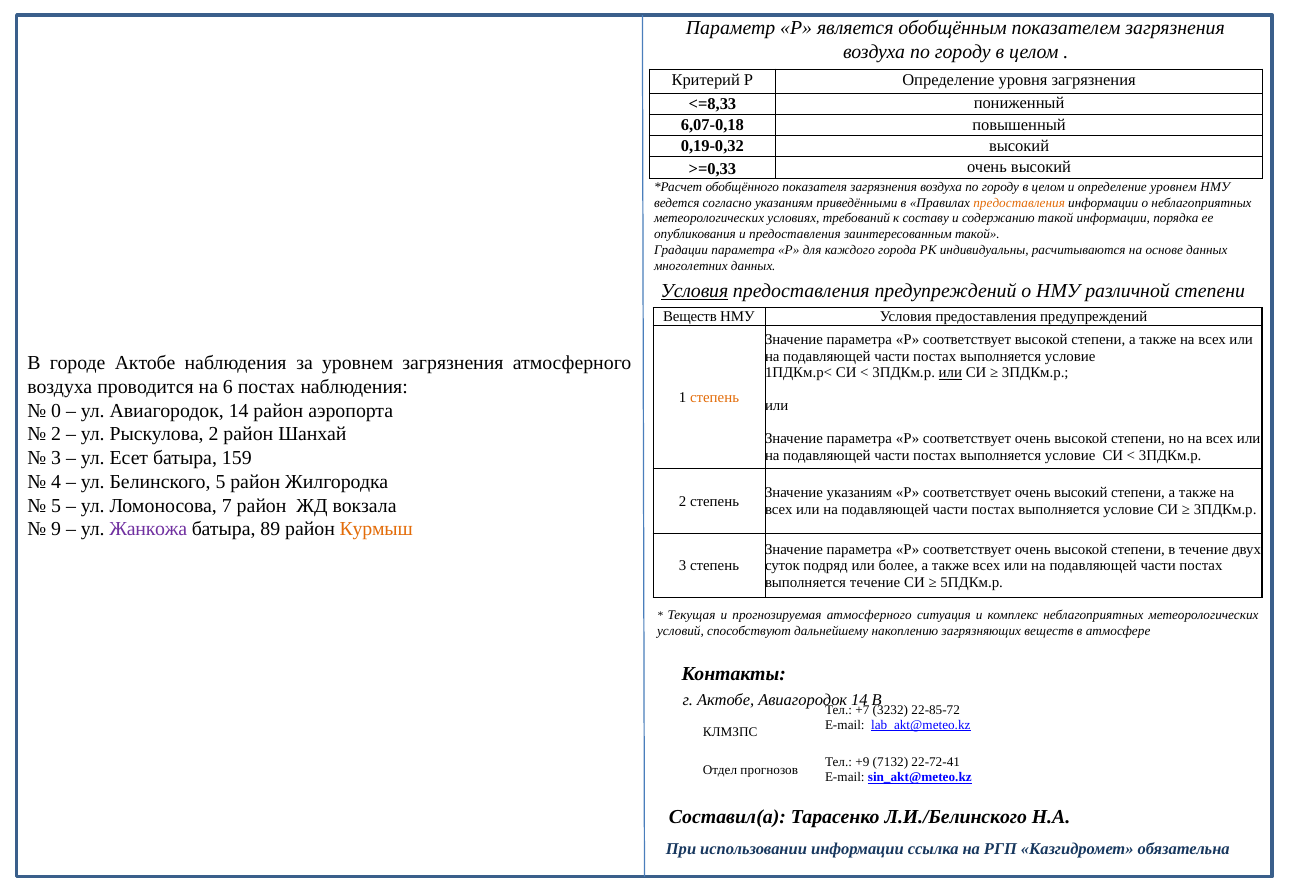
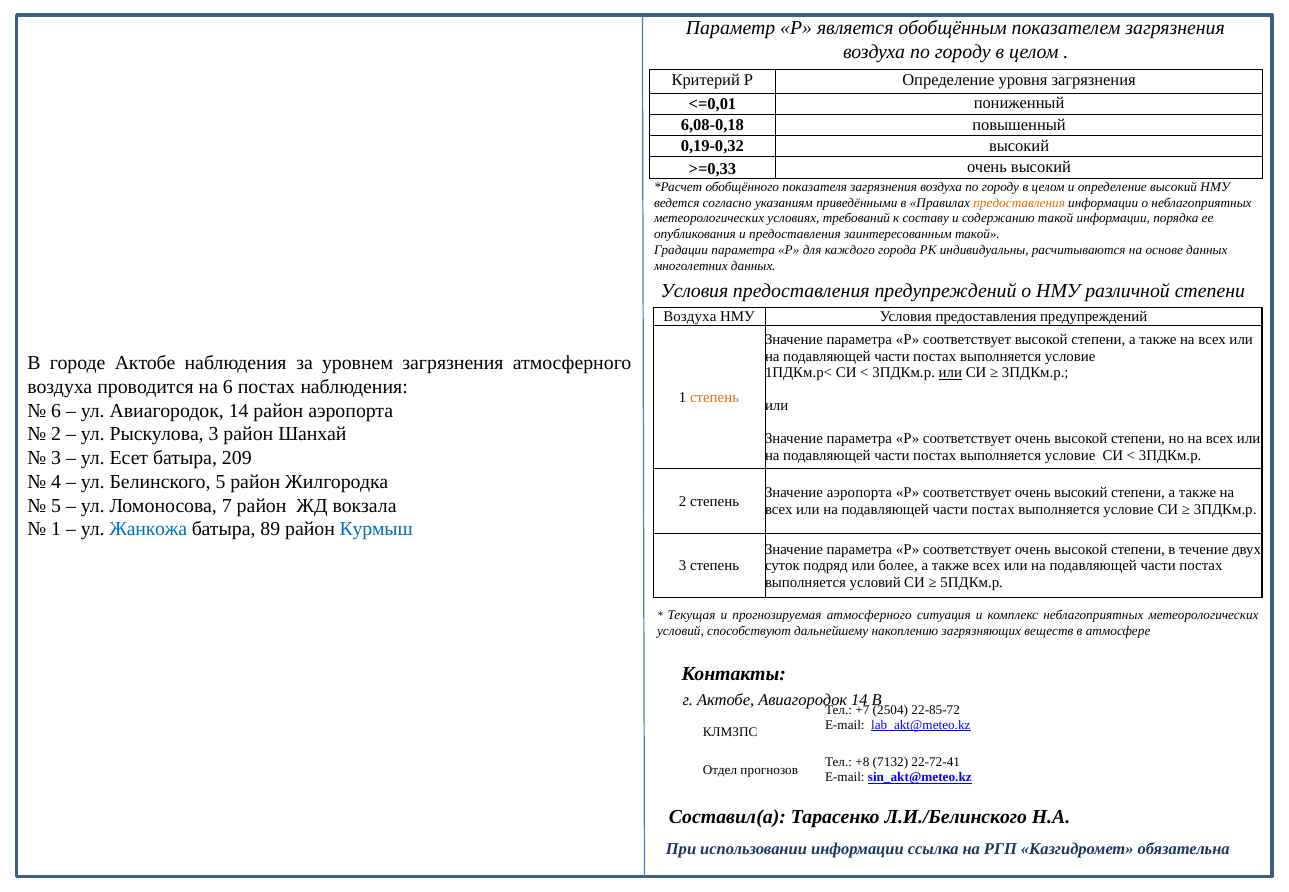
<=8,33: <=8,33 -> <=0,01 (712, 104)
6,07-0,18: 6,07-0,18 -> 6,08-0,18 (712, 125)
определение уровнем: уровнем -> высокий (1174, 187)
Условия underline: present -> none (694, 291)
Веществ: Веществ -> Воздуха (690, 317)
0: 0 -> 6 (56, 411)
Рыскулова 2: 2 -> 3 (214, 434)
159: 159 -> 209 (237, 458)
Значение указаниям: указаниям -> аэропорта (859, 493)
9: 9 -> 1 (56, 530)
Жанкожа colour: purple -> blue (148, 530)
Курмыш colour: orange -> blue (376, 530)
выполняется течение: течение -> условий (875, 582)
3232: 3232 -> 2504 (890, 710)
+9: +9 -> +8 (862, 763)
